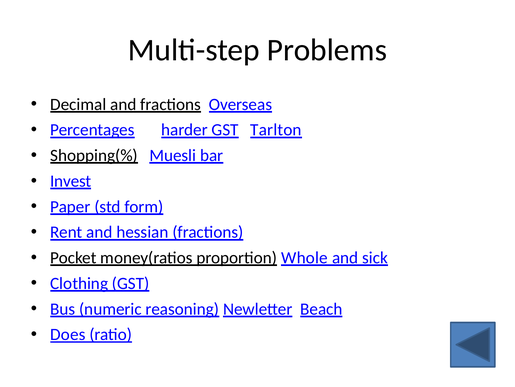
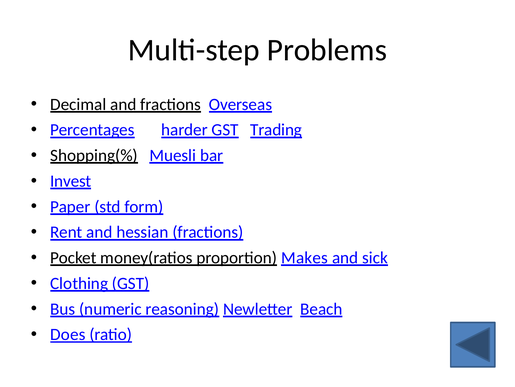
Tarlton: Tarlton -> Trading (276, 130)
Whole: Whole -> Makes (305, 257)
